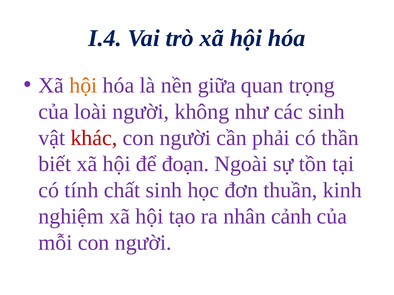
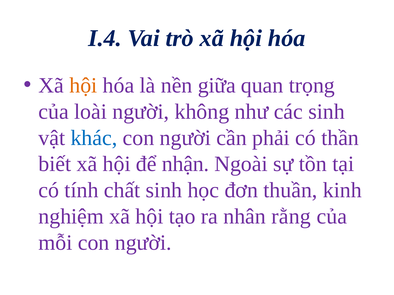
khác colour: red -> blue (94, 138)
đoạn: đoạn -> nhận (186, 164)
cảnh: cảnh -> rằng (291, 217)
